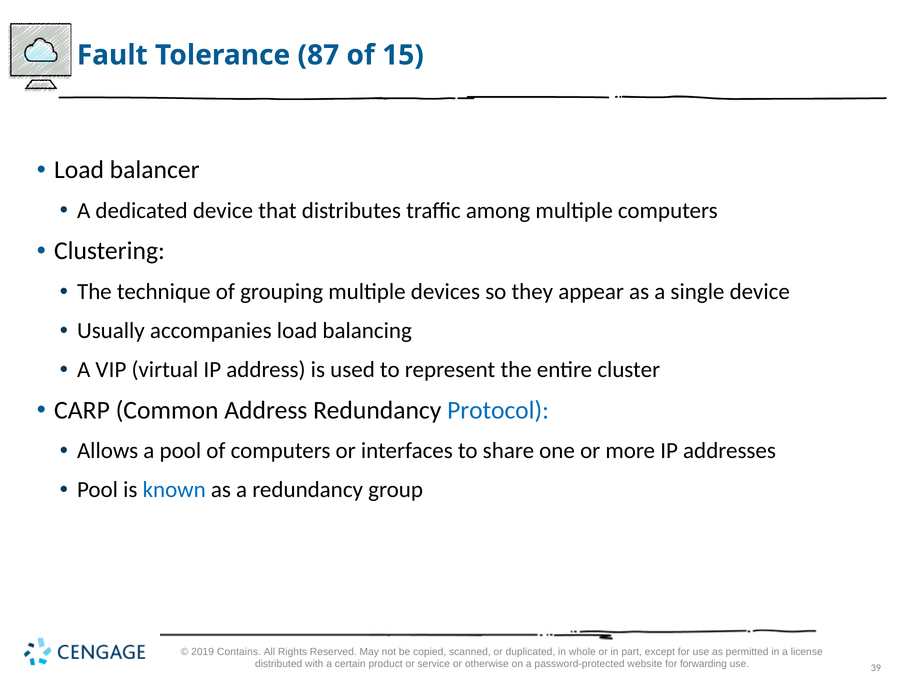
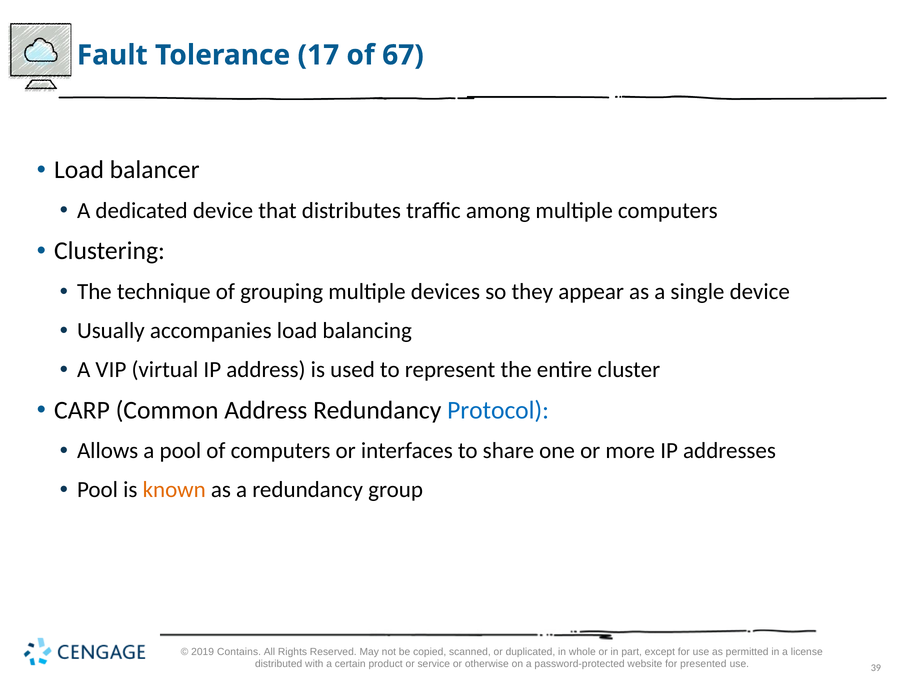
87: 87 -> 17 (318, 55)
15: 15 -> 67 (403, 55)
known colour: blue -> orange (174, 490)
forwarding: forwarding -> presented (703, 664)
